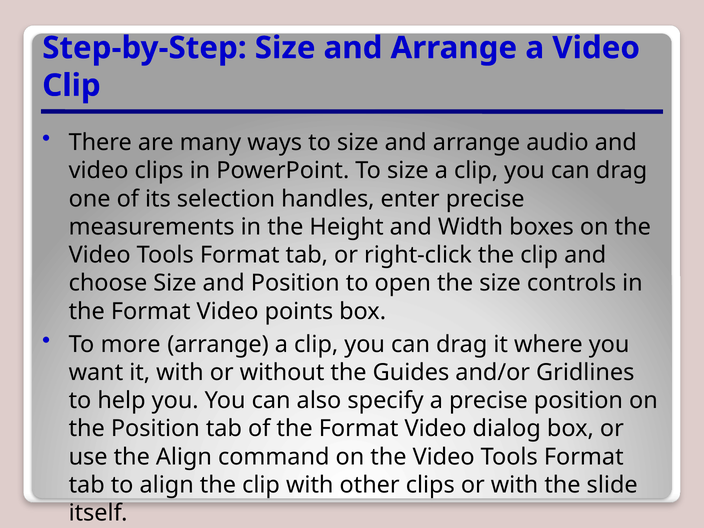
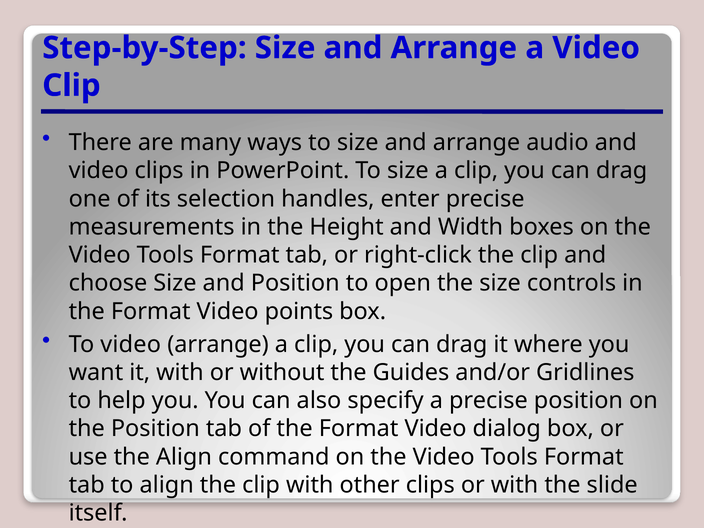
To more: more -> video (131, 344)
